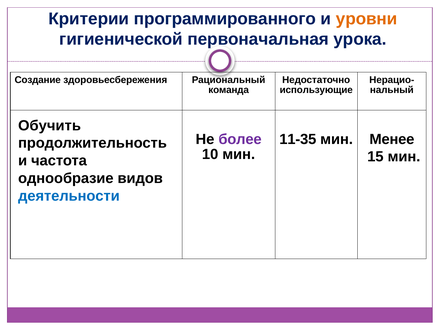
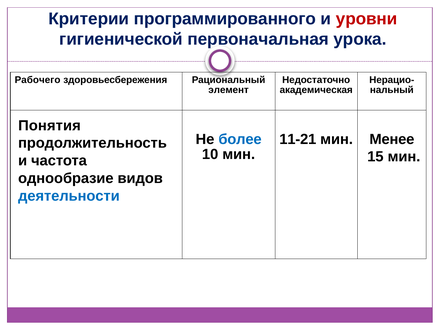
уровни colour: orange -> red (367, 19)
Создание: Создание -> Рабочего (38, 80)
команда: команда -> элемент (229, 90)
использующие: использующие -> академическая (316, 90)
Обучить: Обучить -> Понятия (49, 125)
более colour: purple -> blue (240, 139)
11-35: 11-35 -> 11-21 (298, 139)
